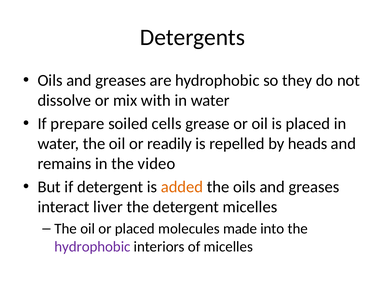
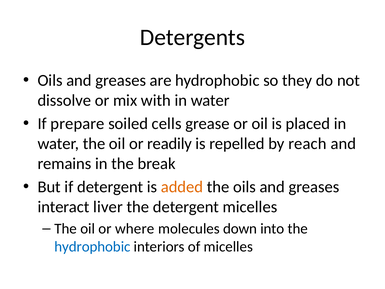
heads: heads -> reach (307, 144)
video: video -> break (157, 163)
or placed: placed -> where (135, 228)
made: made -> down (240, 228)
hydrophobic colour: purple -> blue (92, 246)
